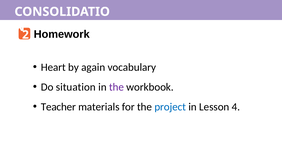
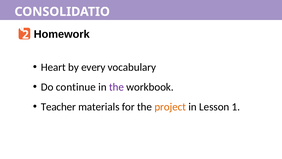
again: again -> every (93, 67)
situation: situation -> continue (76, 87)
project colour: blue -> orange (170, 107)
4: 4 -> 1 (236, 107)
